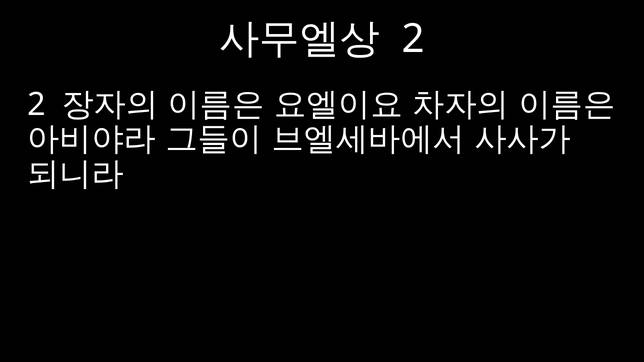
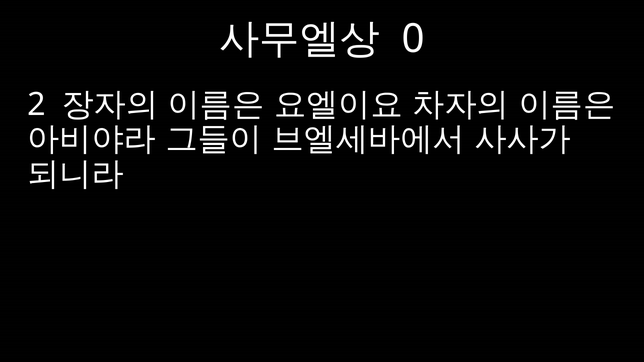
2: 2 -> 0 (413, 39)
